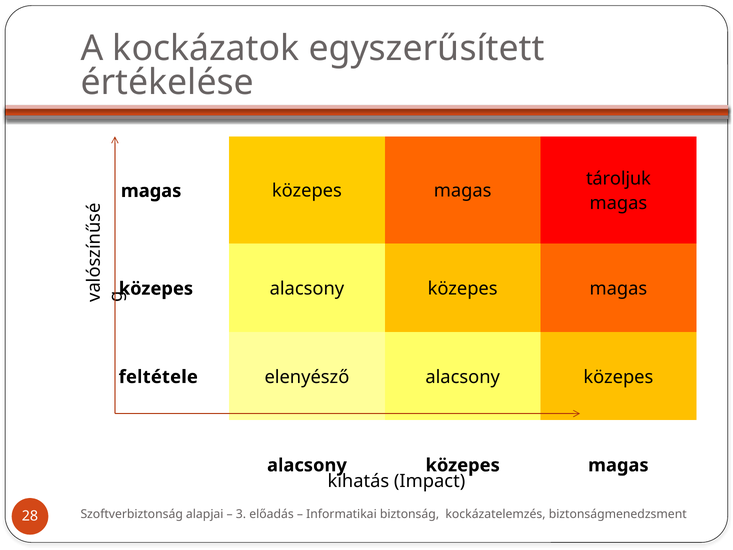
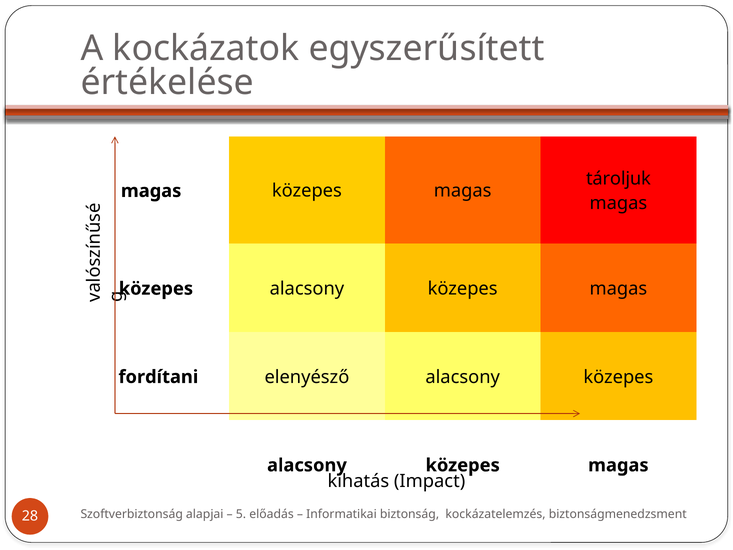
feltétele: feltétele -> fordítani (158, 377)
3: 3 -> 5 (241, 514)
